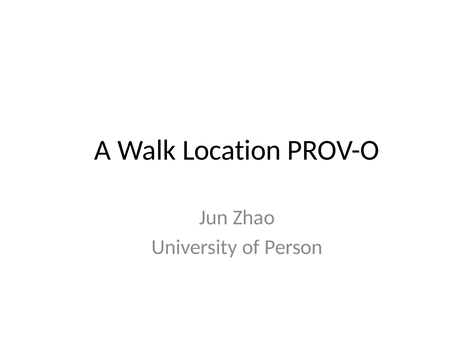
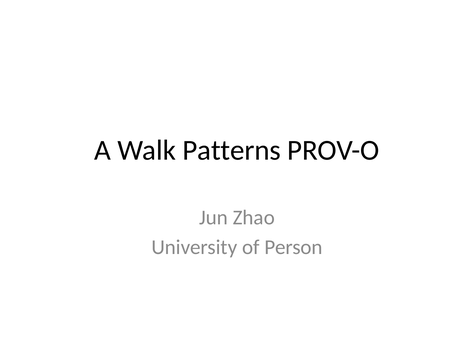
Location: Location -> Patterns (232, 151)
